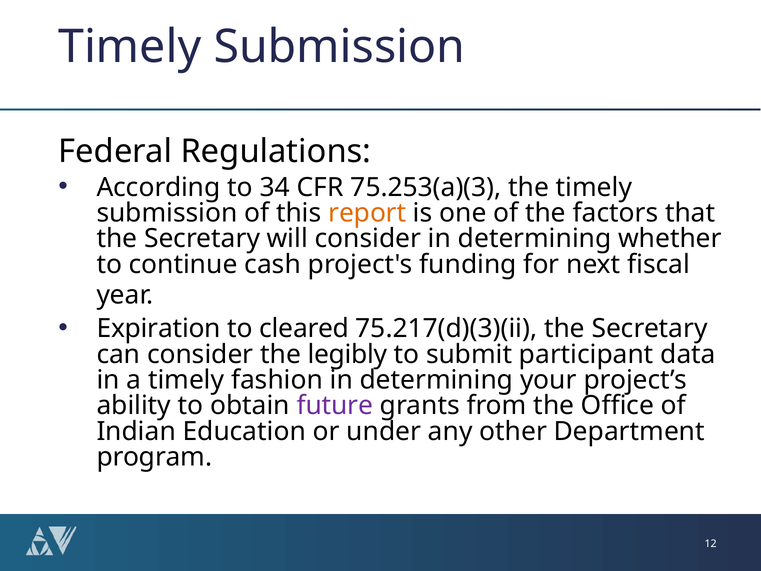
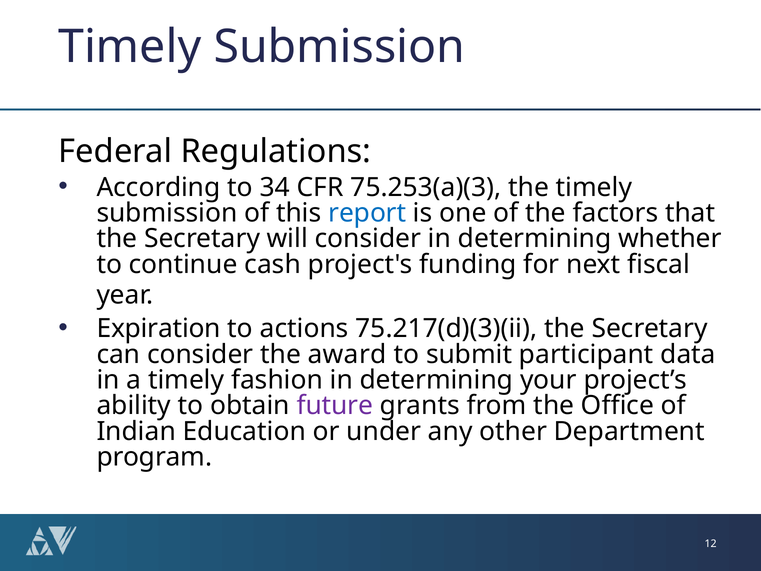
report colour: orange -> blue (367, 213)
cleared: cleared -> actions (304, 329)
legibly: legibly -> award (347, 354)
